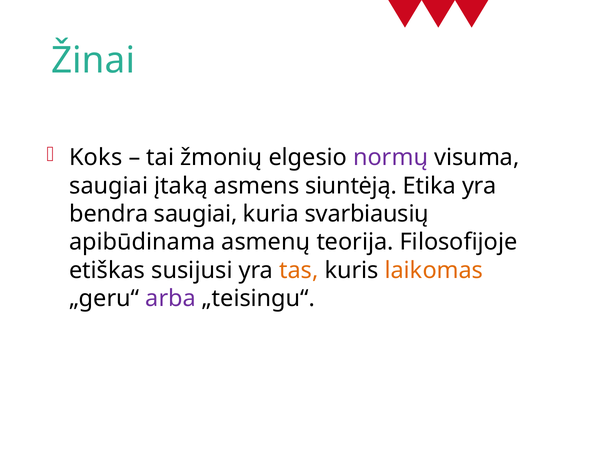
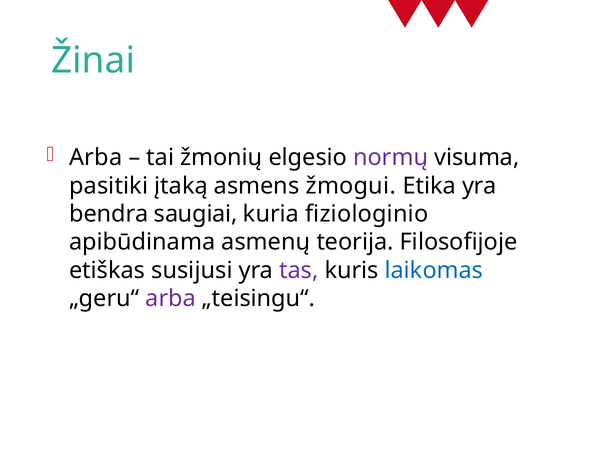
Koks: Koks -> Arba (96, 158)
saugiai: saugiai -> pasitiki (109, 186)
siuntėją: siuntėją -> žmogui (351, 186)
svarbiausių: svarbiausių -> fiziologinio (367, 214)
tas colour: orange -> purple (299, 270)
laikomas colour: orange -> blue (434, 270)
